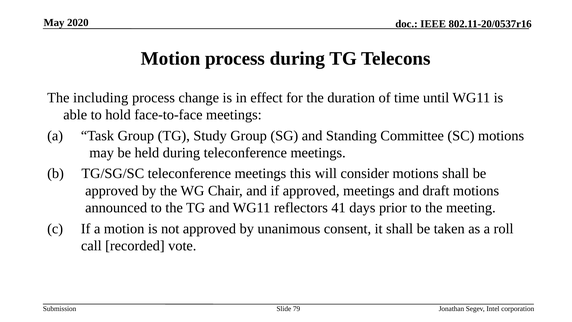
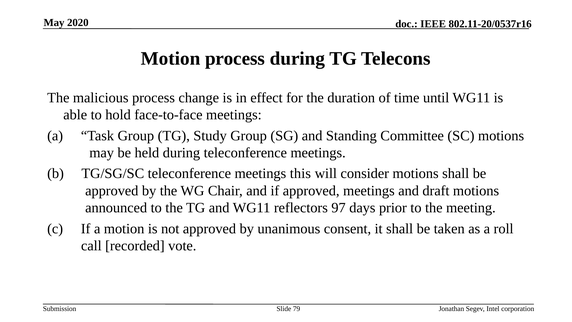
including: including -> malicious (101, 98)
41: 41 -> 97 (339, 208)
